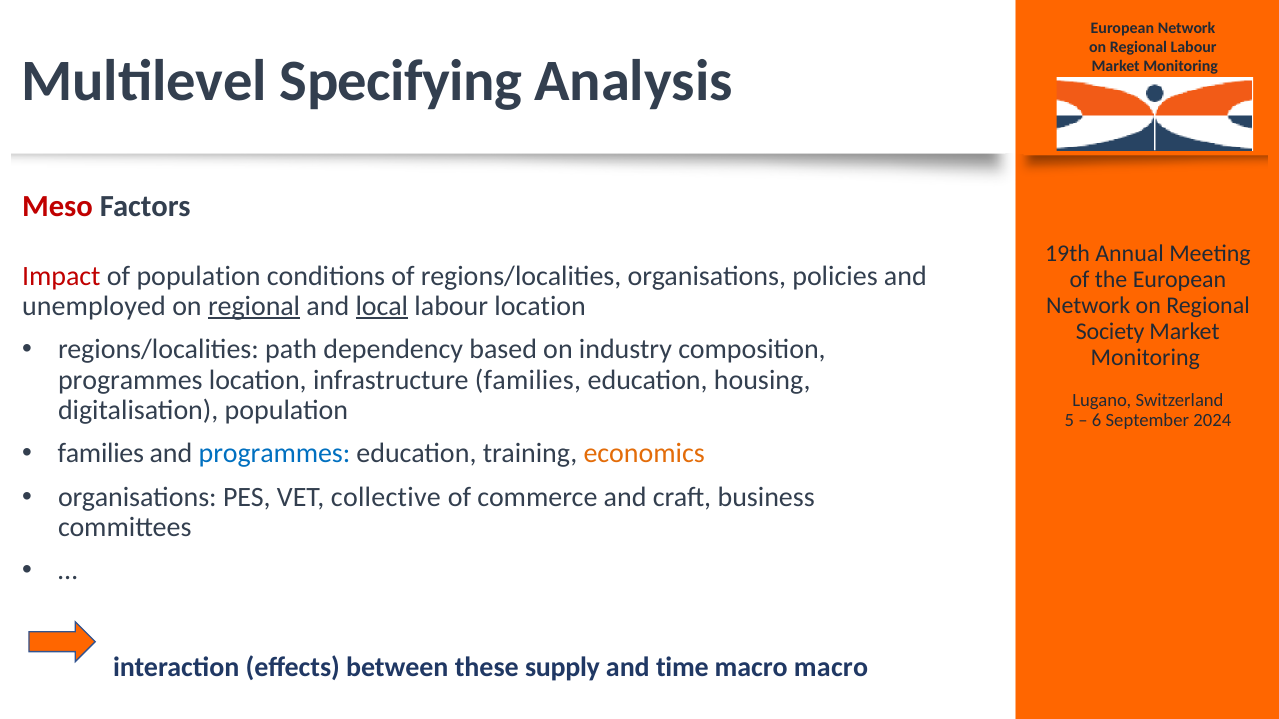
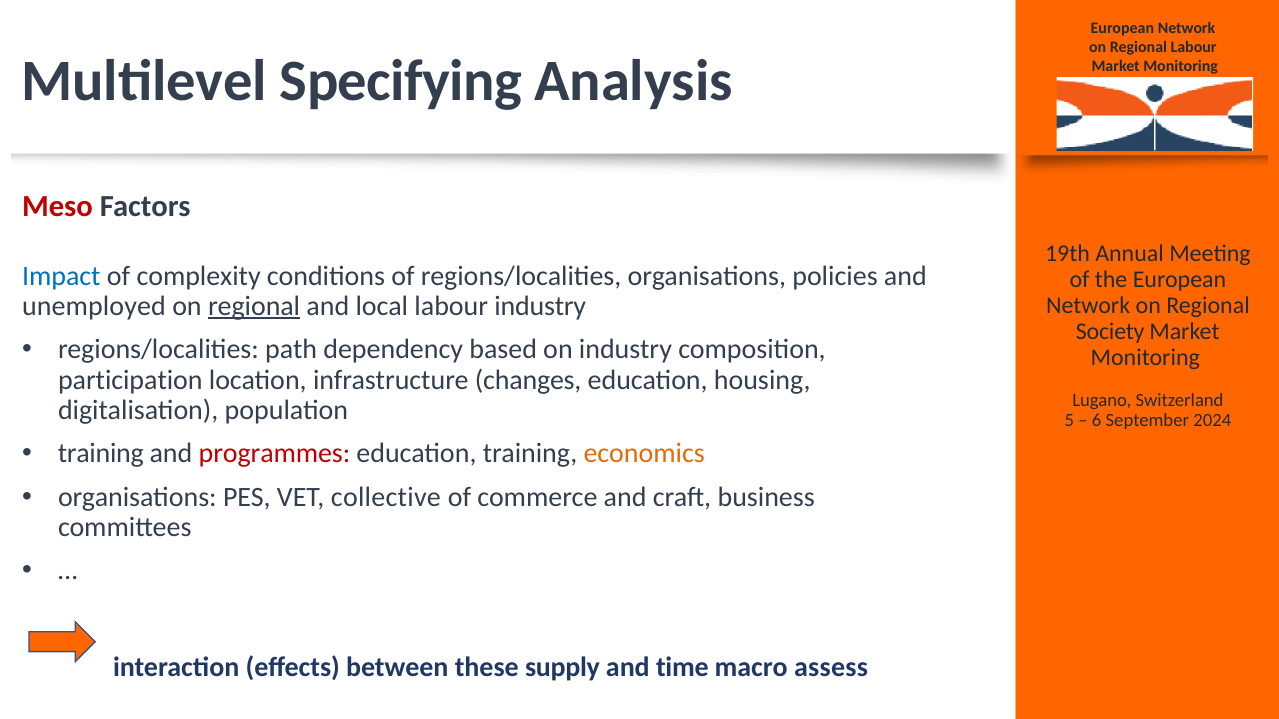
Impact colour: red -> blue (61, 276)
of population: population -> complexity (199, 276)
local underline: present -> none (382, 306)
labour location: location -> industry (540, 306)
programmes: programmes -> participation (130, 380)
infrastructure families: families -> changes (528, 380)
families: families -> training (101, 454)
programmes colour: blue -> red (274, 454)
macro macro: macro -> assess (831, 667)
